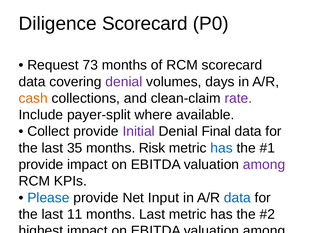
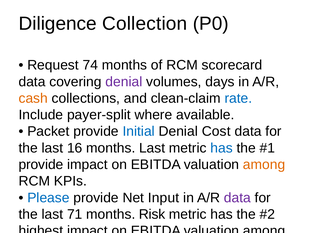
Diligence Scorecard: Scorecard -> Collection (145, 24)
73: 73 -> 74 (90, 65)
rate colour: purple -> blue (238, 98)
Collect: Collect -> Packet (48, 132)
Initial colour: purple -> blue (139, 132)
Denial Final: Final -> Cost (216, 132)
35: 35 -> 16 (75, 148)
months Risk: Risk -> Last (152, 148)
among colour: purple -> orange (264, 165)
data colour: blue -> purple (237, 198)
11: 11 -> 71 (75, 215)
months Last: Last -> Risk (152, 215)
